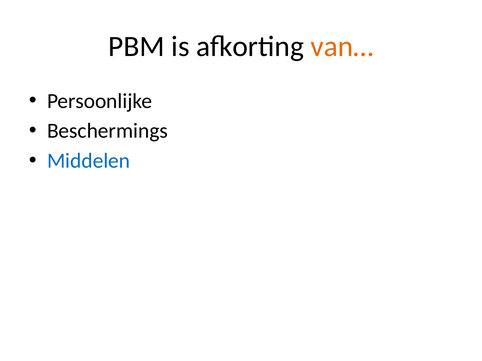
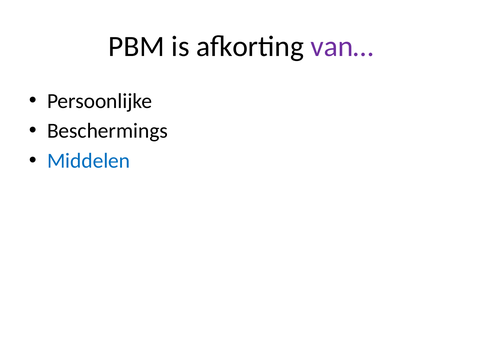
van… colour: orange -> purple (342, 47)
